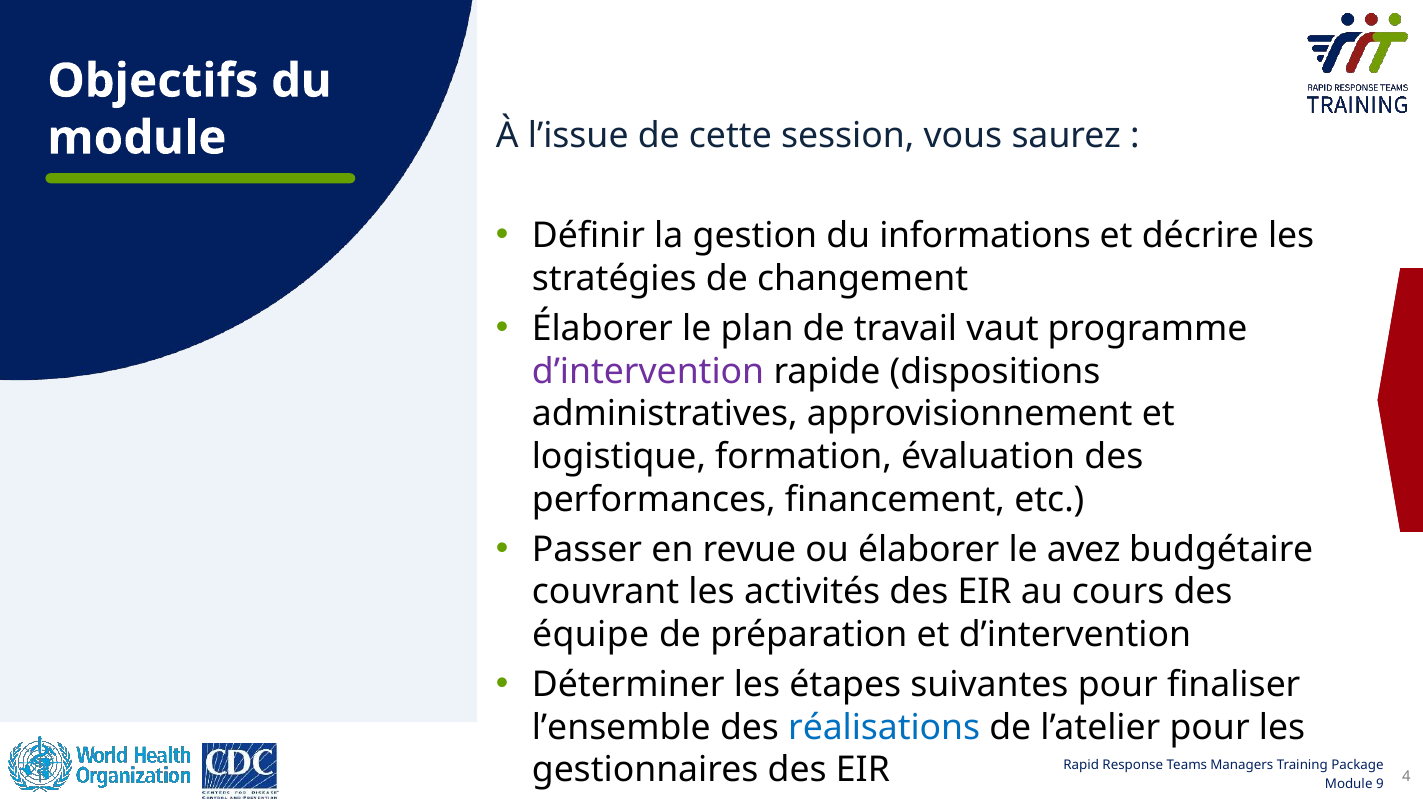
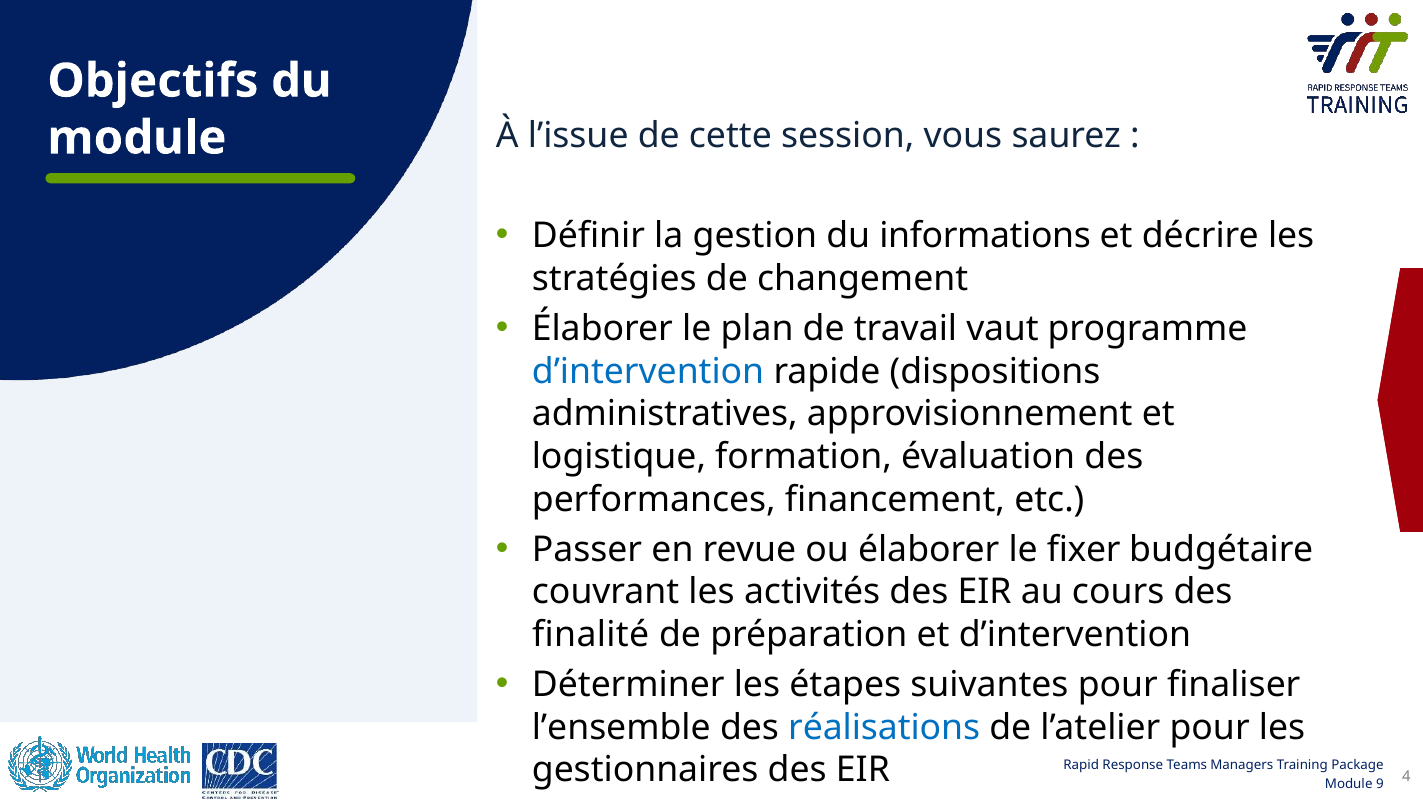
d’intervention colour: purple -> blue (648, 372)
avez: avez -> fixer (1084, 550)
équipe: équipe -> finalité (591, 635)
